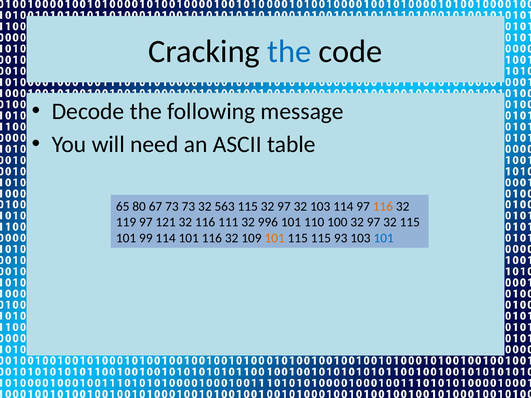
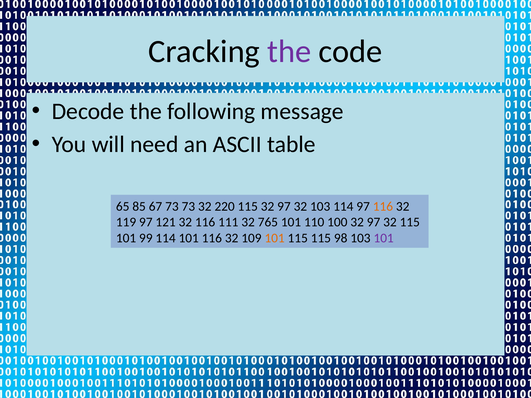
the colour: blue -> purple (289, 51)
80: 80 -> 85 (139, 206)
563: 563 -> 220 (225, 206)
996: 996 -> 765 (268, 222)
93: 93 -> 98 (341, 238)
101 colour: blue -> purple (384, 238)
